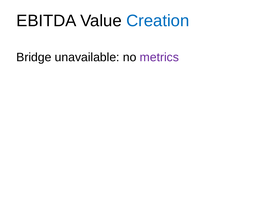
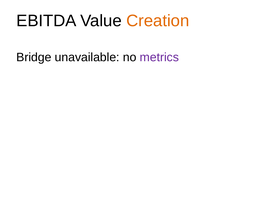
Creation colour: blue -> orange (158, 21)
